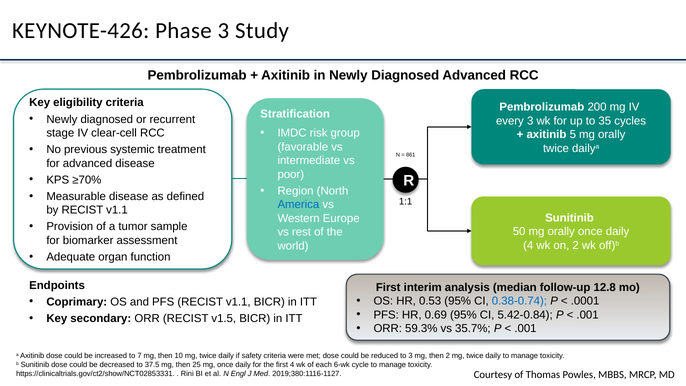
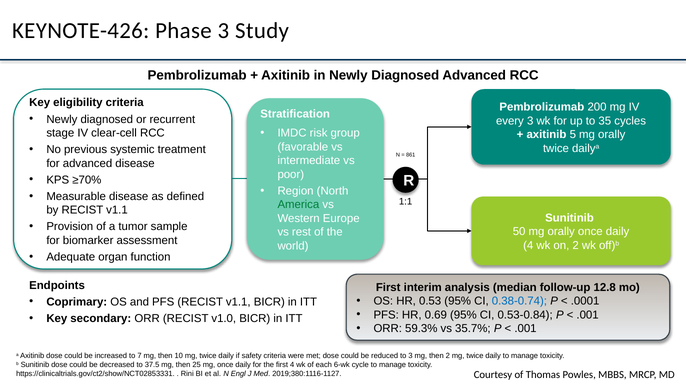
America colour: blue -> green (298, 205)
5.42-0.84: 5.42-0.84 -> 0.53-0.84 (525, 315)
v1.5: v1.5 -> v1.0 (224, 318)
